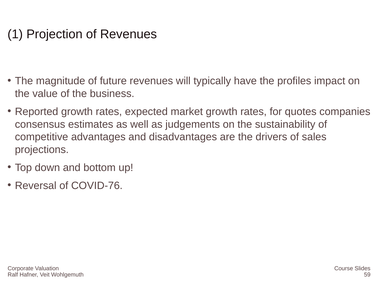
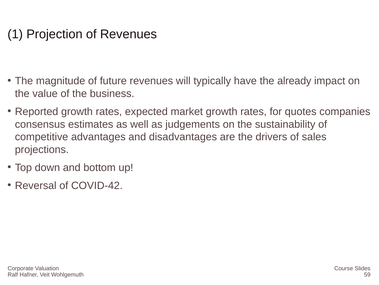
profiles: profiles -> already (294, 81)
COVID-76: COVID-76 -> COVID-42 (97, 185)
